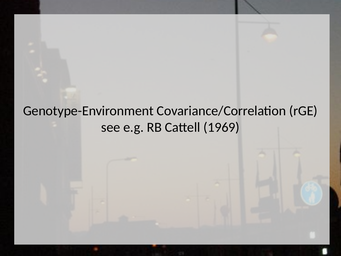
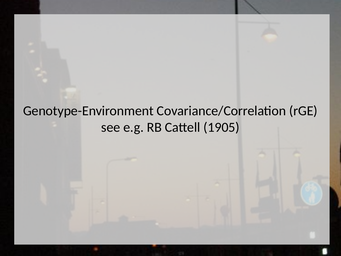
1969: 1969 -> 1905 (222, 127)
